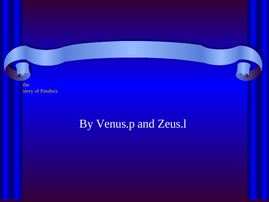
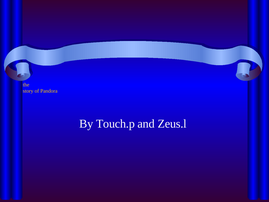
Venus.p: Venus.p -> Touch.p (115, 124)
